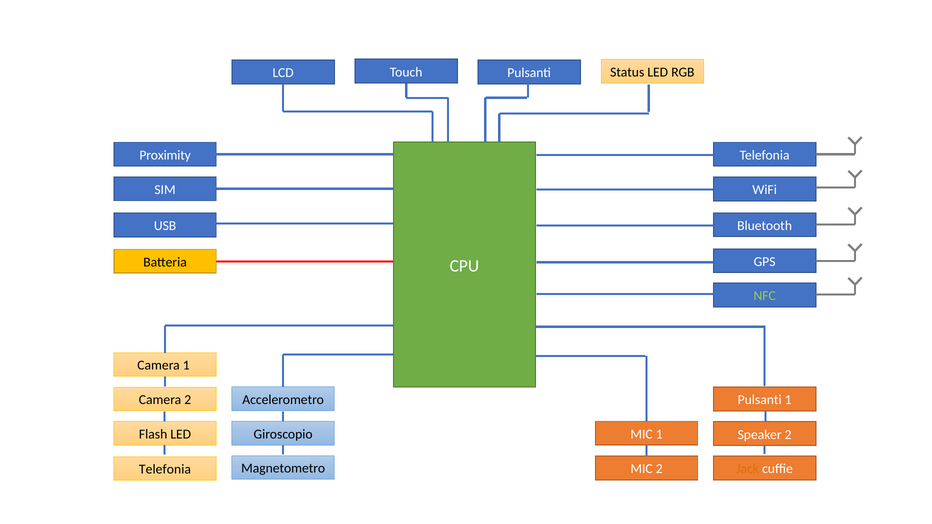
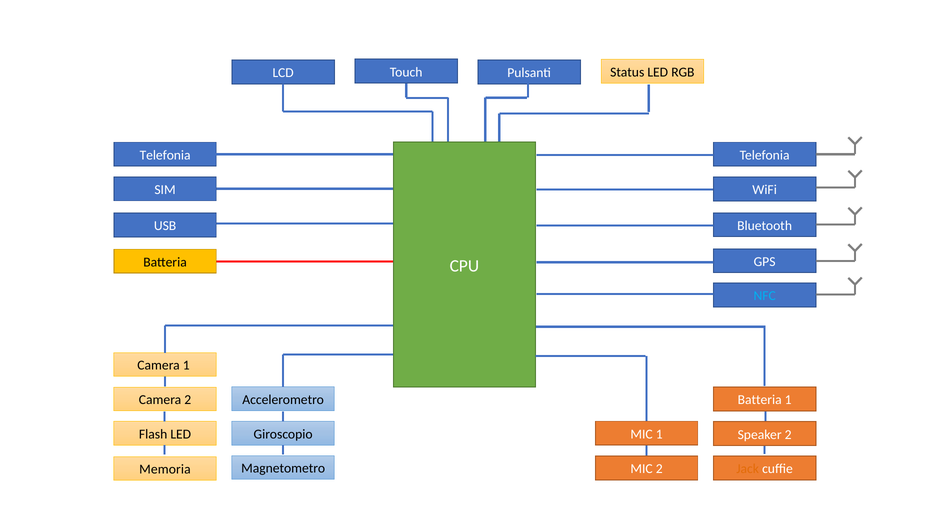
Proximity: Proximity -> Telefonia (165, 155)
NFC colour: light green -> light blue (765, 296)
Pulsanti: Pulsanti -> Batteria (760, 400)
Telefonia: Telefonia -> Memoria (165, 470)
